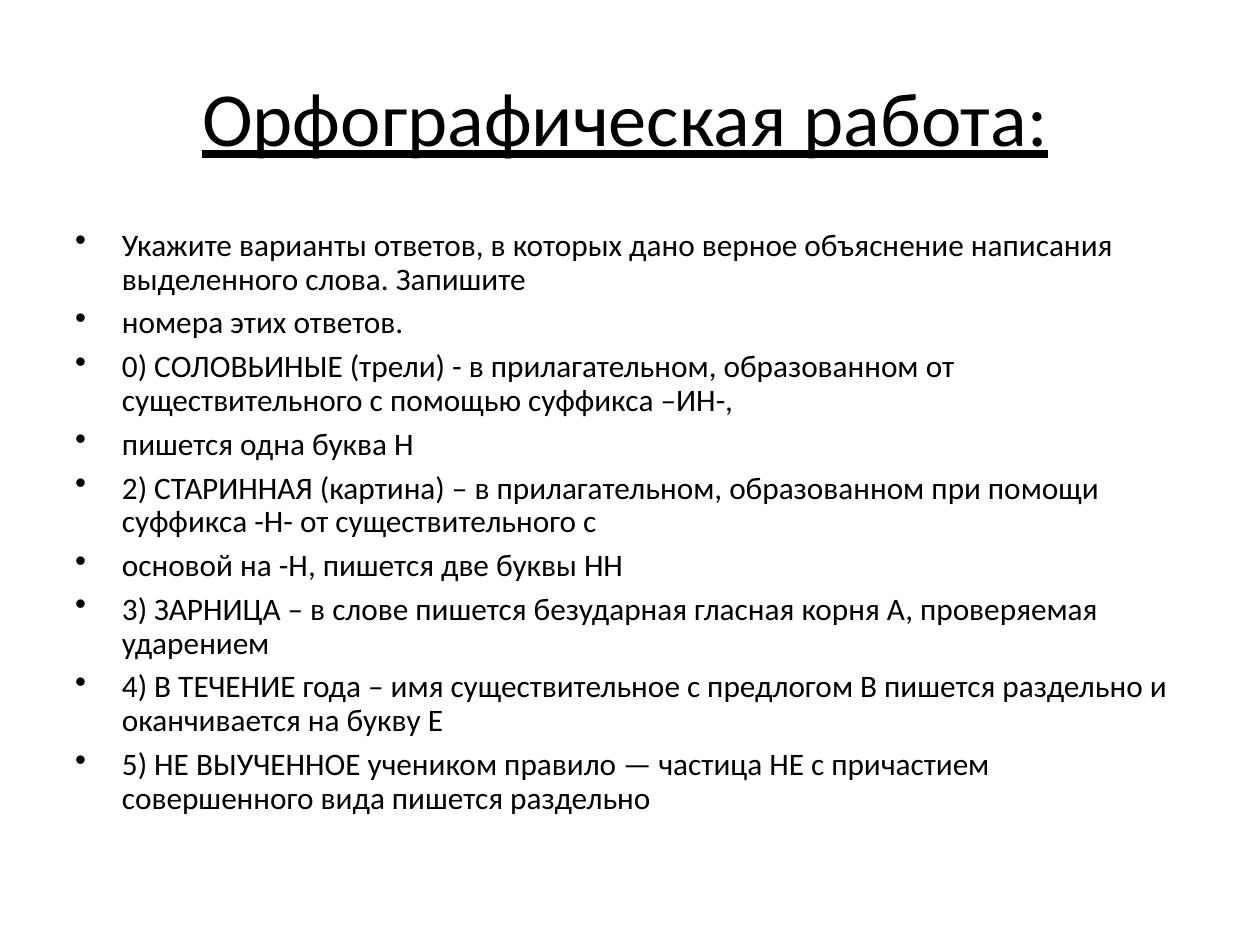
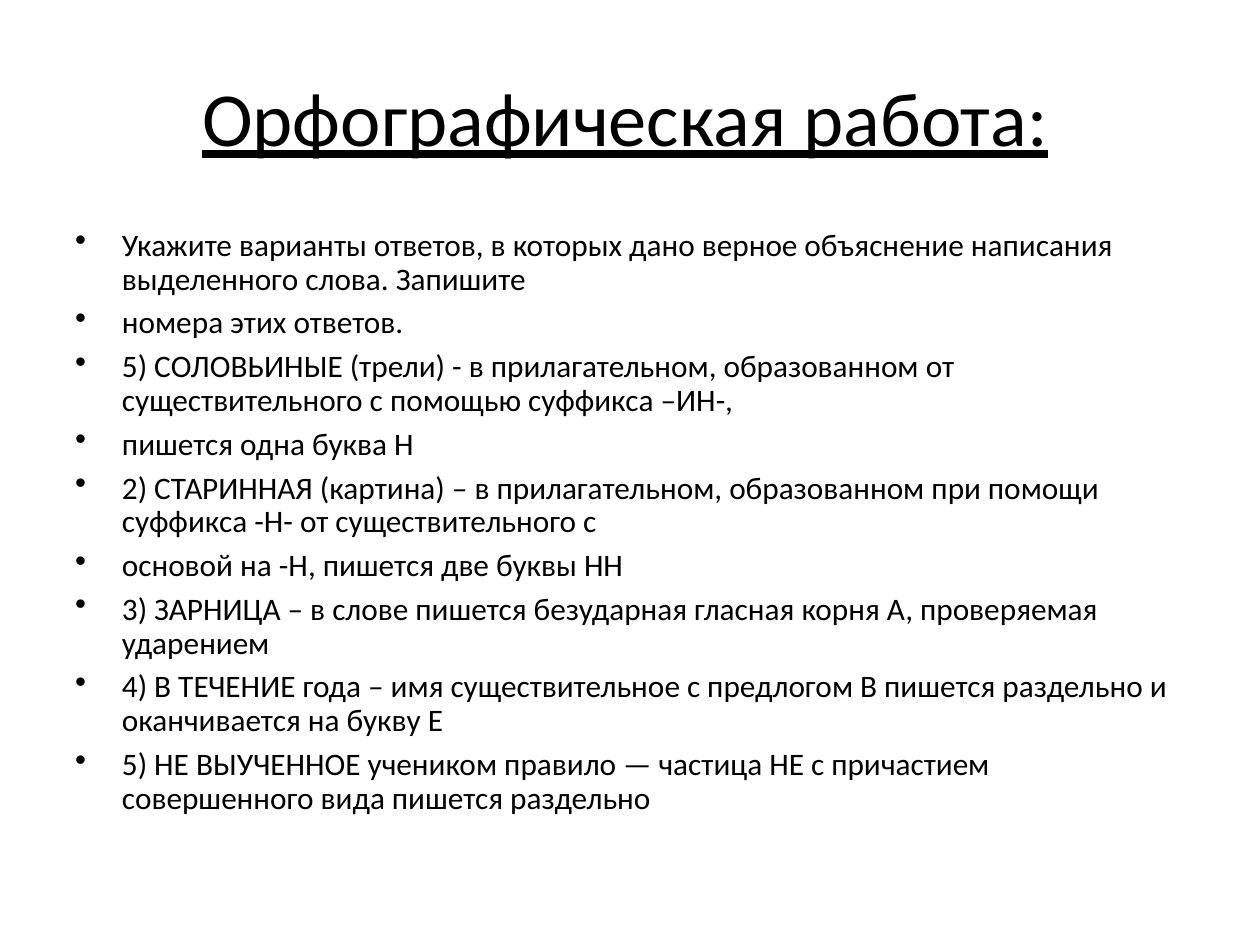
0: 0 -> 5 (135, 367)
